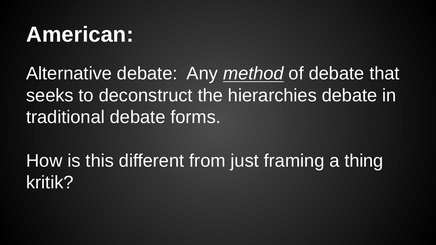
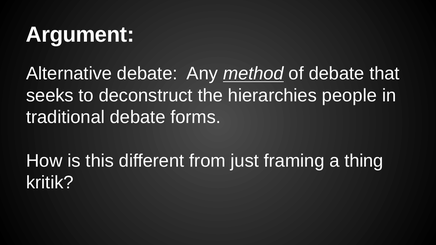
American: American -> Argument (80, 35)
hierarchies debate: debate -> people (349, 96)
